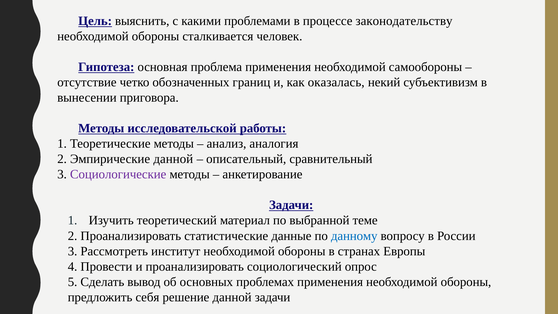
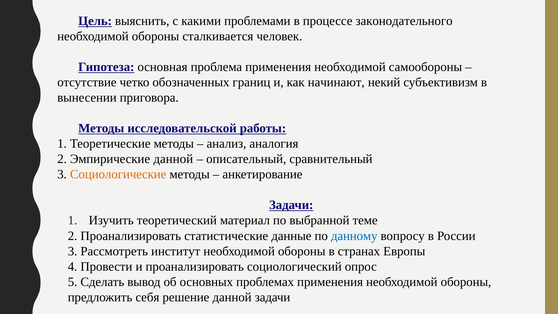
законодательству: законодательству -> законодательного (404, 21)
оказалась: оказалась -> начинают (336, 82)
Социологические colour: purple -> orange (118, 174)
